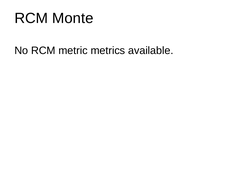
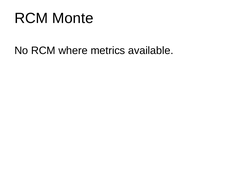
metric: metric -> where (73, 51)
